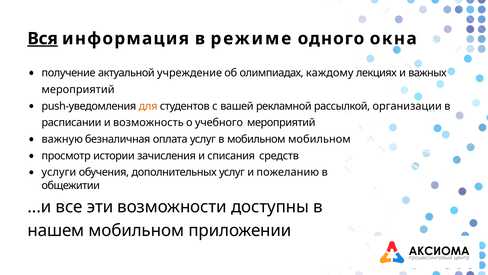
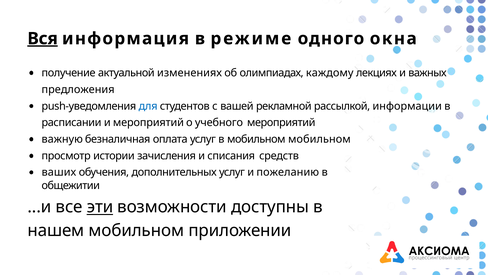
учреждение: учреждение -> изменениях (190, 73)
мероприятий: мероприятий -> предложения (78, 89)
для colour: orange -> blue (148, 106)
организации: организации -> информации (407, 106)
и возможность: возможность -> мероприятий (148, 122)
услуги: услуги -> ваших (59, 172)
эти underline: none -> present (100, 207)
